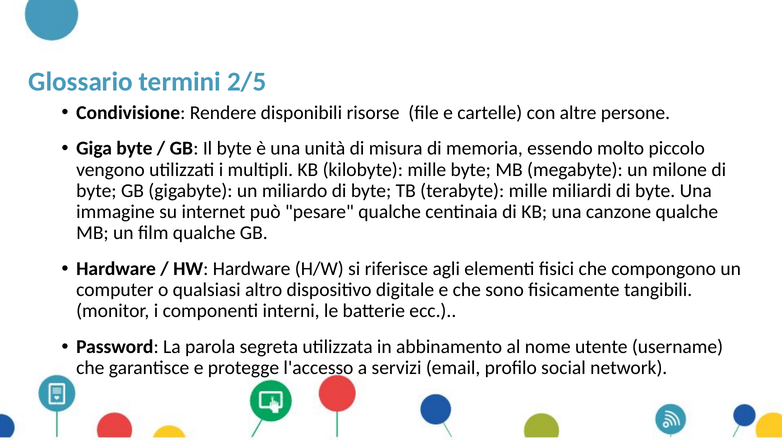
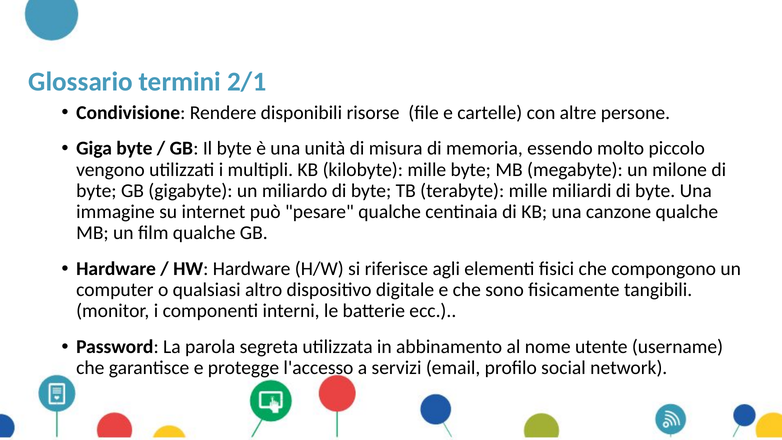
2/5: 2/5 -> 2/1 (247, 82)
